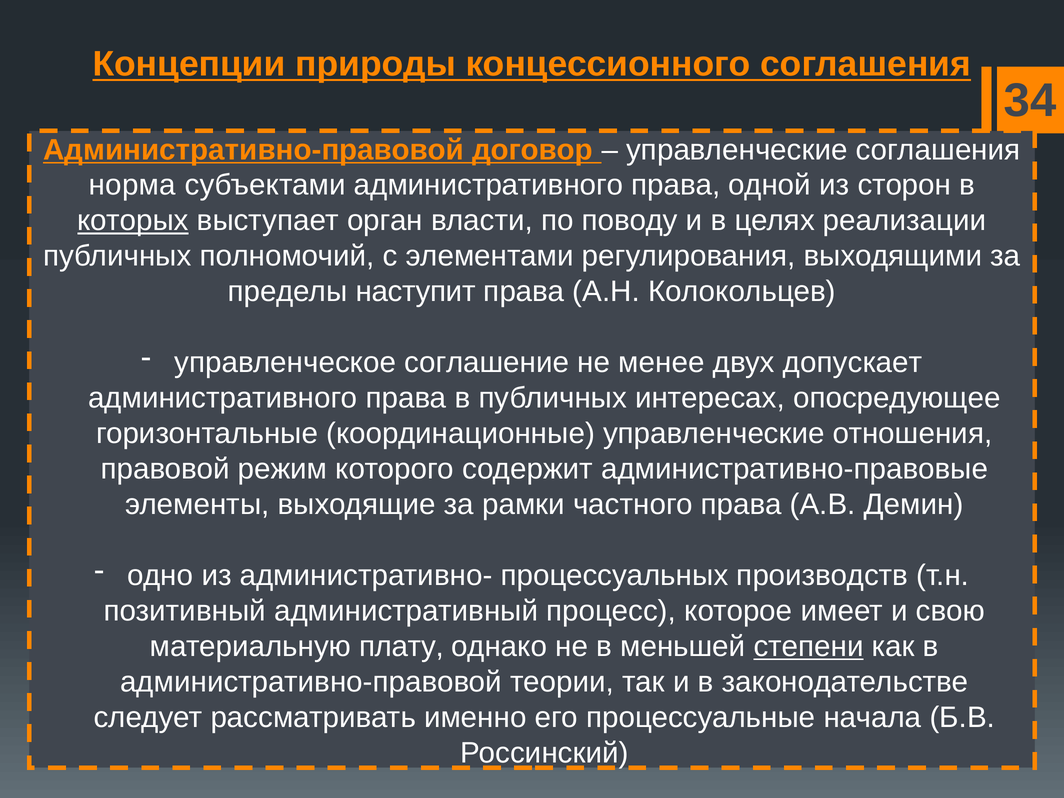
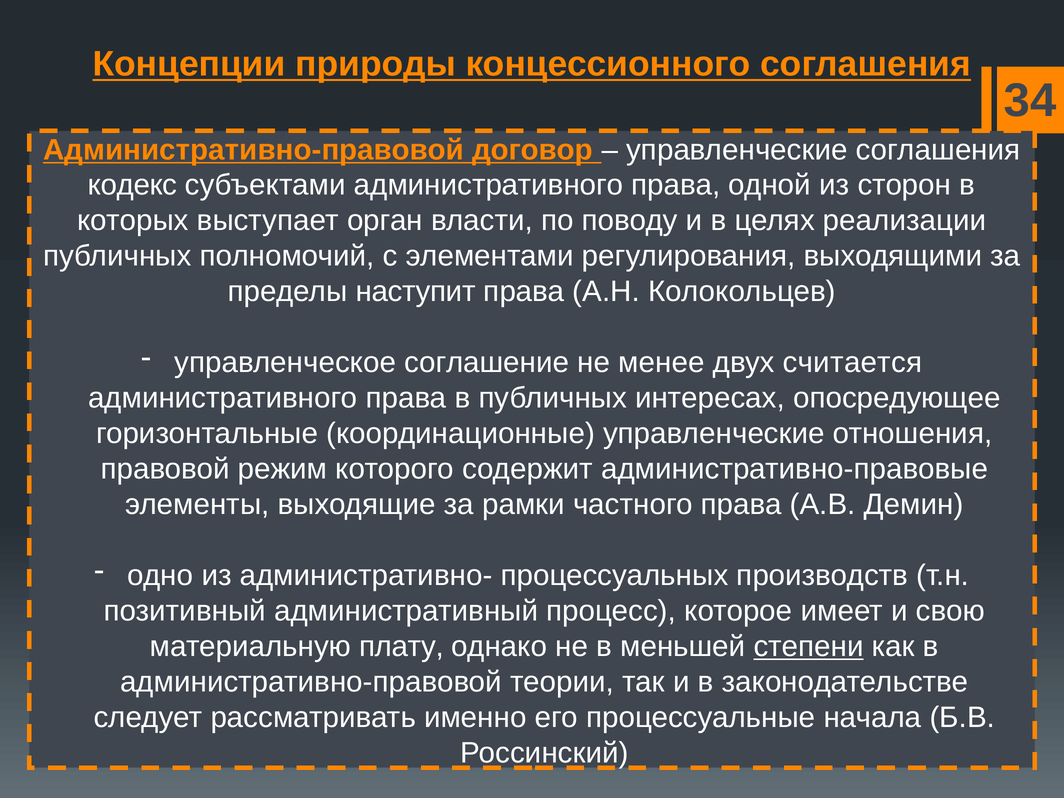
норма: норма -> кодекс (133, 185)
которых underline: present -> none (133, 221)
допускает: допускает -> считается (853, 363)
